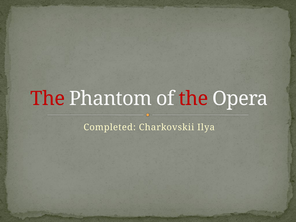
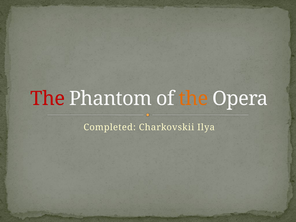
the colour: red -> orange (193, 99)
